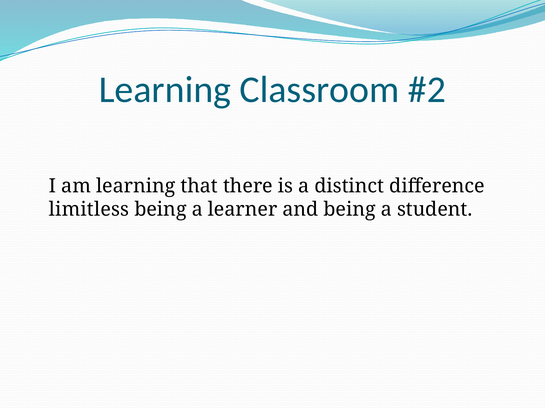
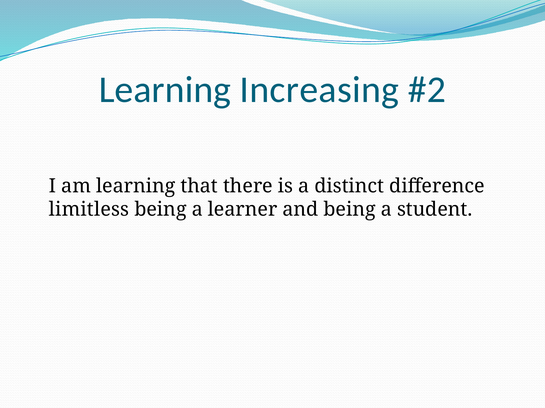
Classroom: Classroom -> Increasing (319, 90)
